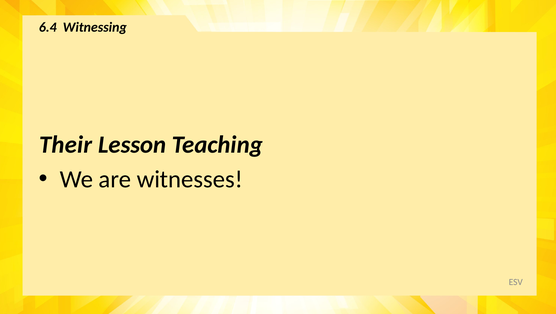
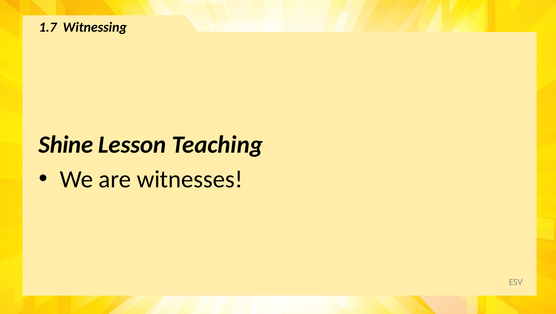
6.4: 6.4 -> 1.7 (48, 27)
Their: Their -> Shine (66, 144)
